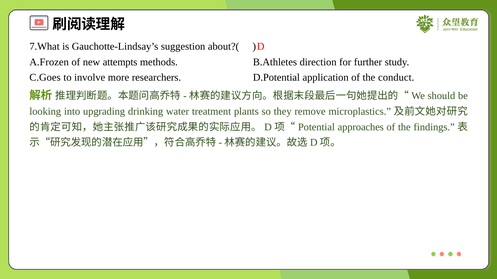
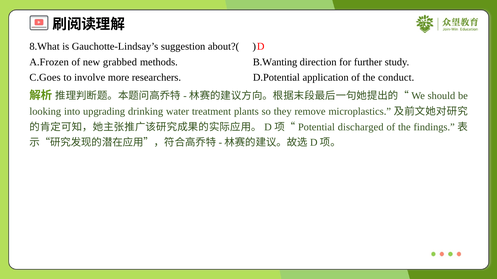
7.What: 7.What -> 8.What (45, 47)
attempts: attempts -> grabbed (120, 62)
B.Athletes: B.Athletes -> B.Wanting (275, 62)
approaches: approaches -> discharged (361, 127)
